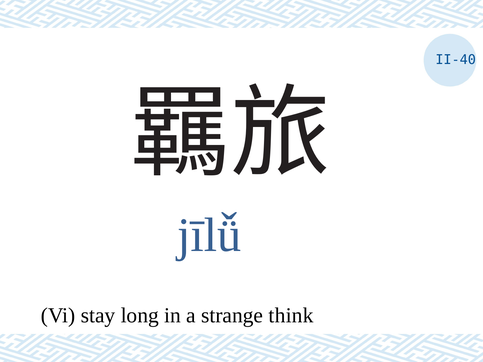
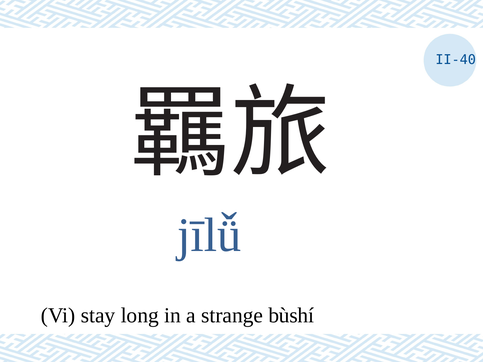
think: think -> bùshí (291, 316)
